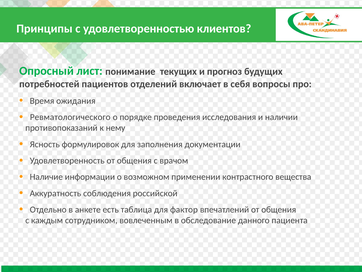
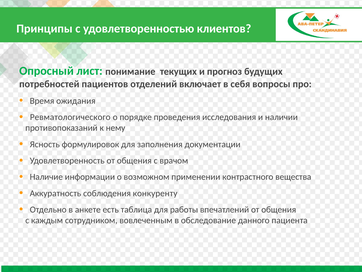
российской: российской -> конкуренту (155, 193)
фактор: фактор -> работы (184, 209)
